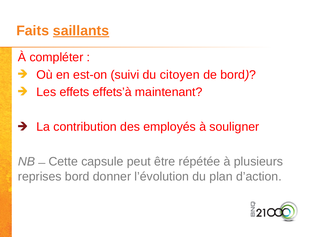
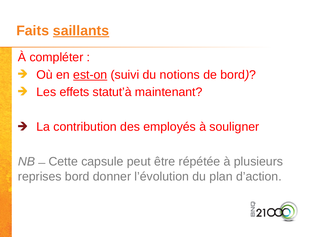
est-on underline: none -> present (90, 75)
citoyen: citoyen -> notions (180, 75)
effets’à: effets’à -> statut’à (112, 92)
